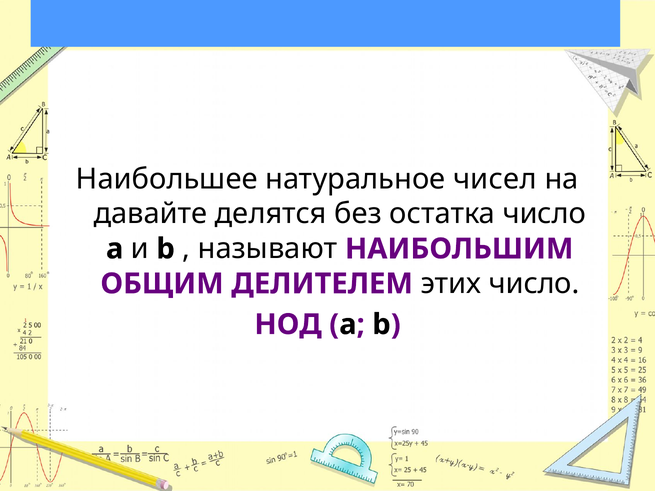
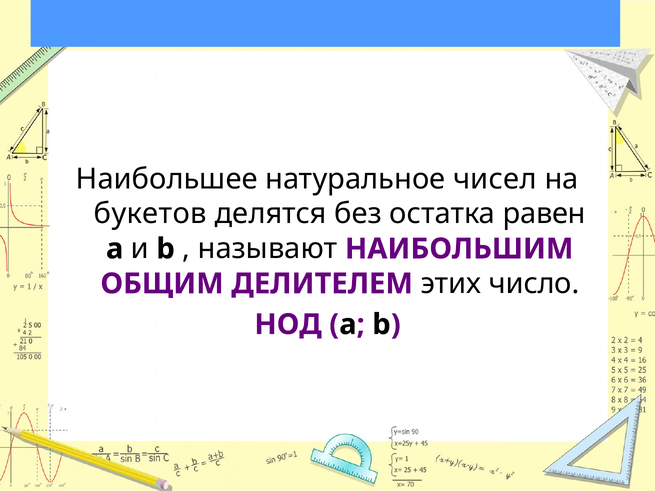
давайте: давайте -> букетов (150, 214)
остатка число: число -> равен (544, 214)
